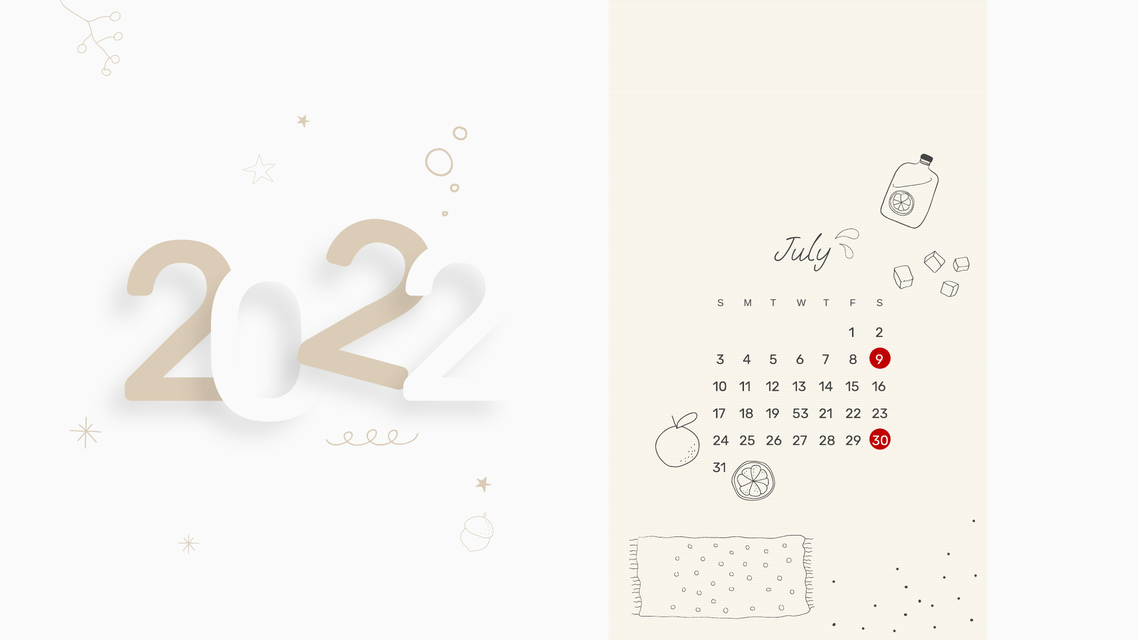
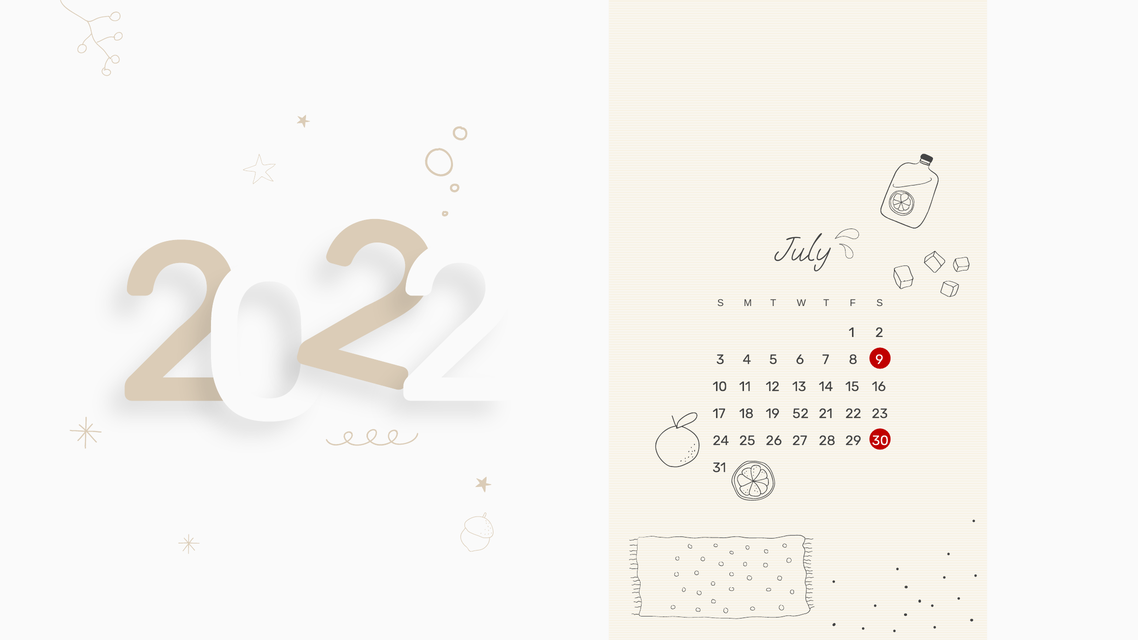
53: 53 -> 52 (801, 414)
